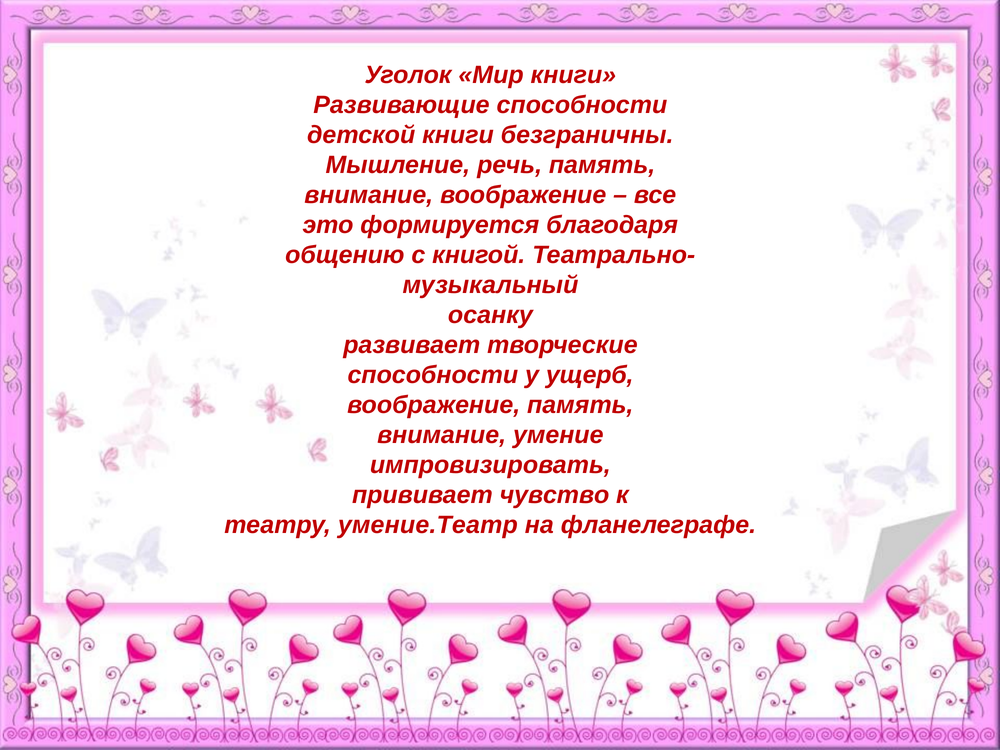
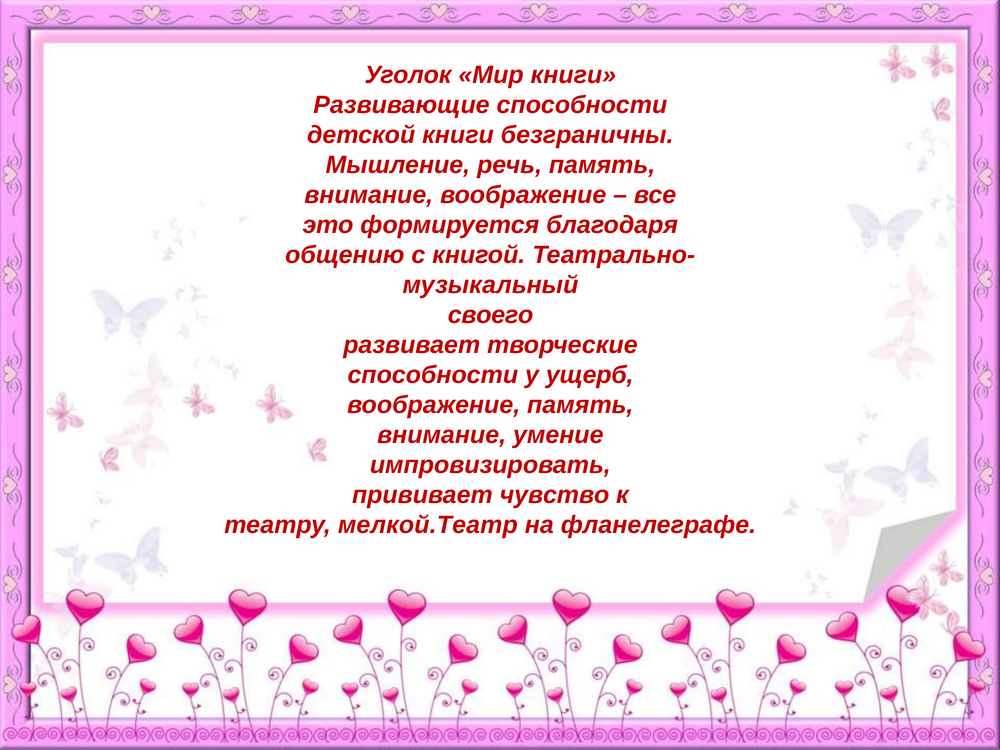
осанку: осанку -> своего (491, 315)
умение.Театр: умение.Театр -> мелкой.Театр (428, 525)
